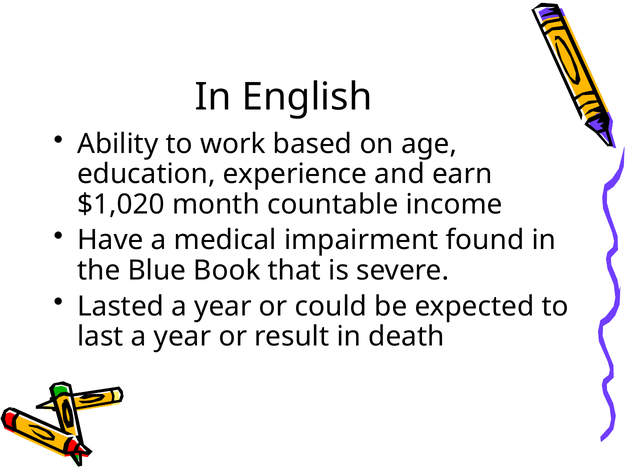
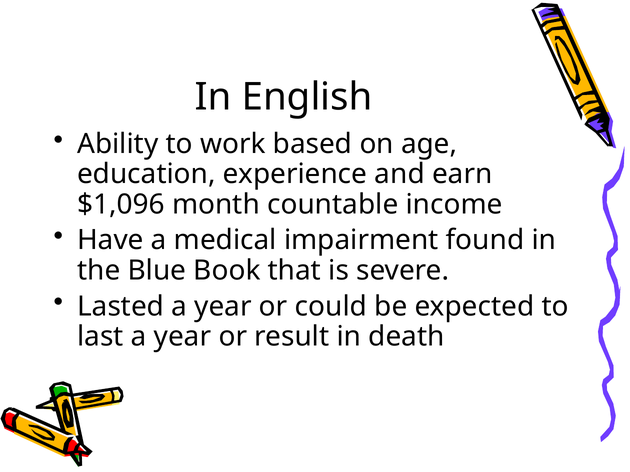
$1,020: $1,020 -> $1,096 (121, 205)
